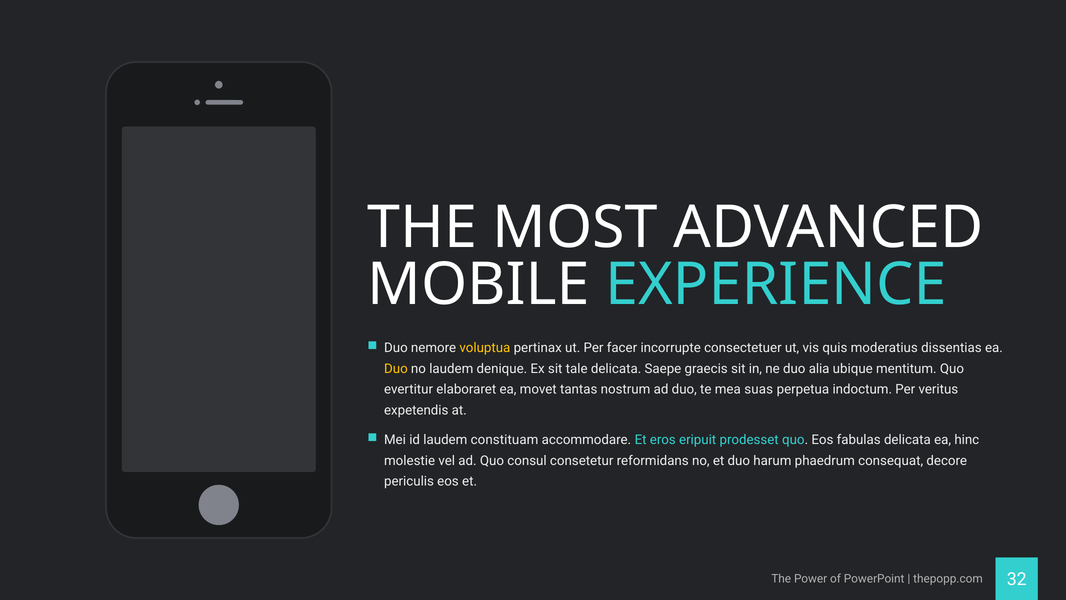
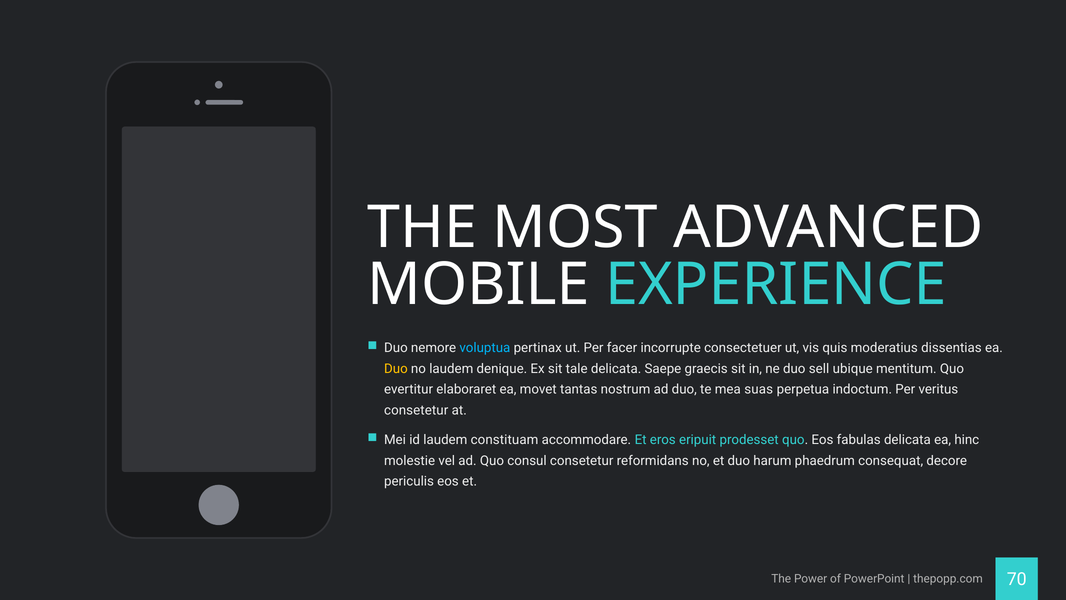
voluptua colour: yellow -> light blue (485, 348)
alia: alia -> sell (819, 368)
expetendis: expetendis -> consetetur (416, 410)
32: 32 -> 70 (1017, 579)
